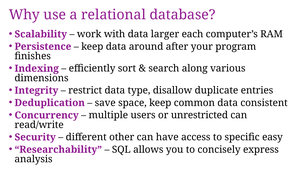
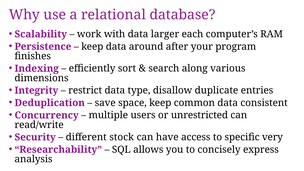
other: other -> stock (122, 137)
easy: easy -> very (272, 137)
